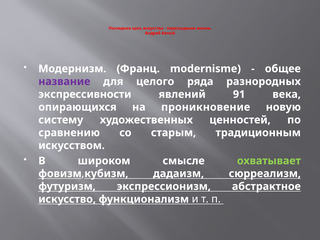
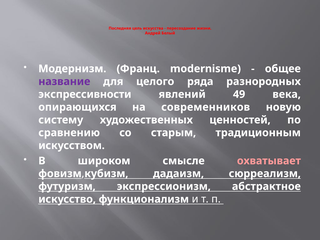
91: 91 -> 49 (239, 94)
проникновение: проникновение -> современников (206, 107)
охватывает colour: light green -> pink (269, 161)
